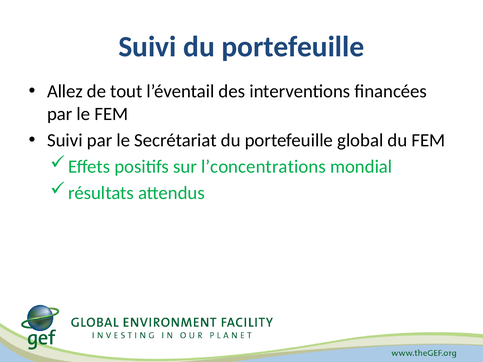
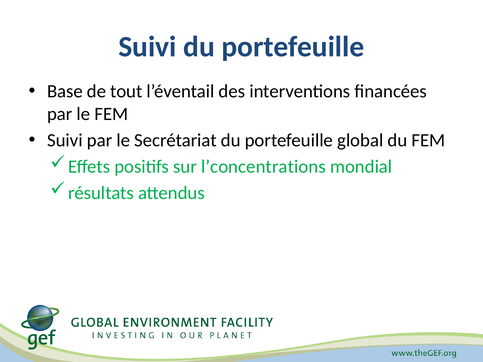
Allez: Allez -> Base (65, 91)
